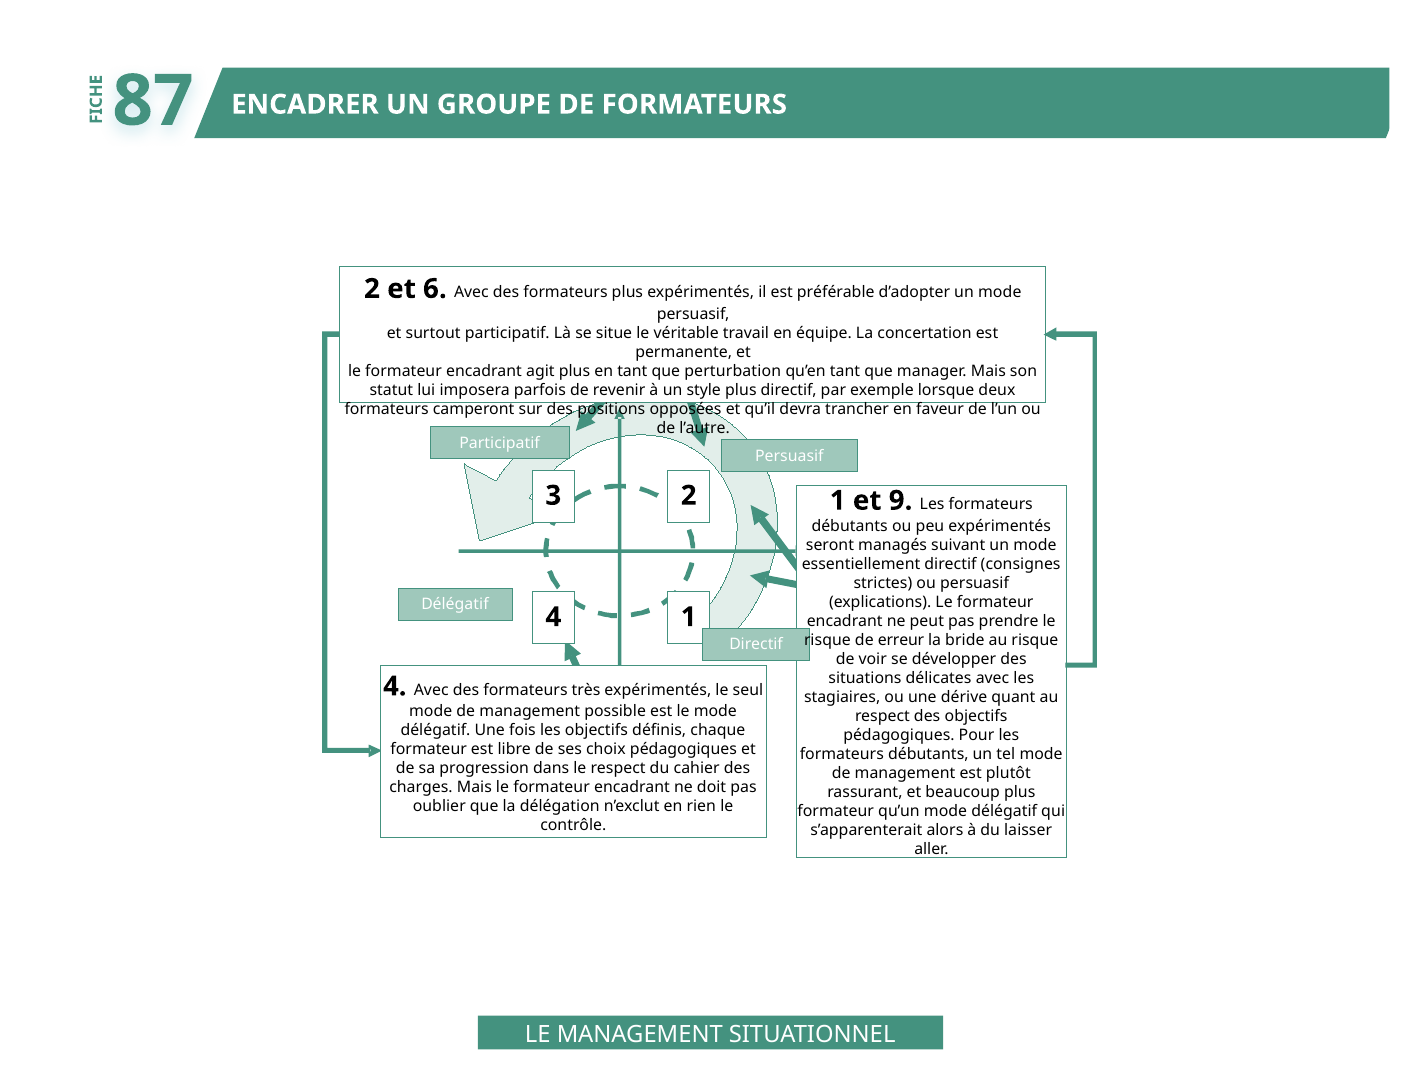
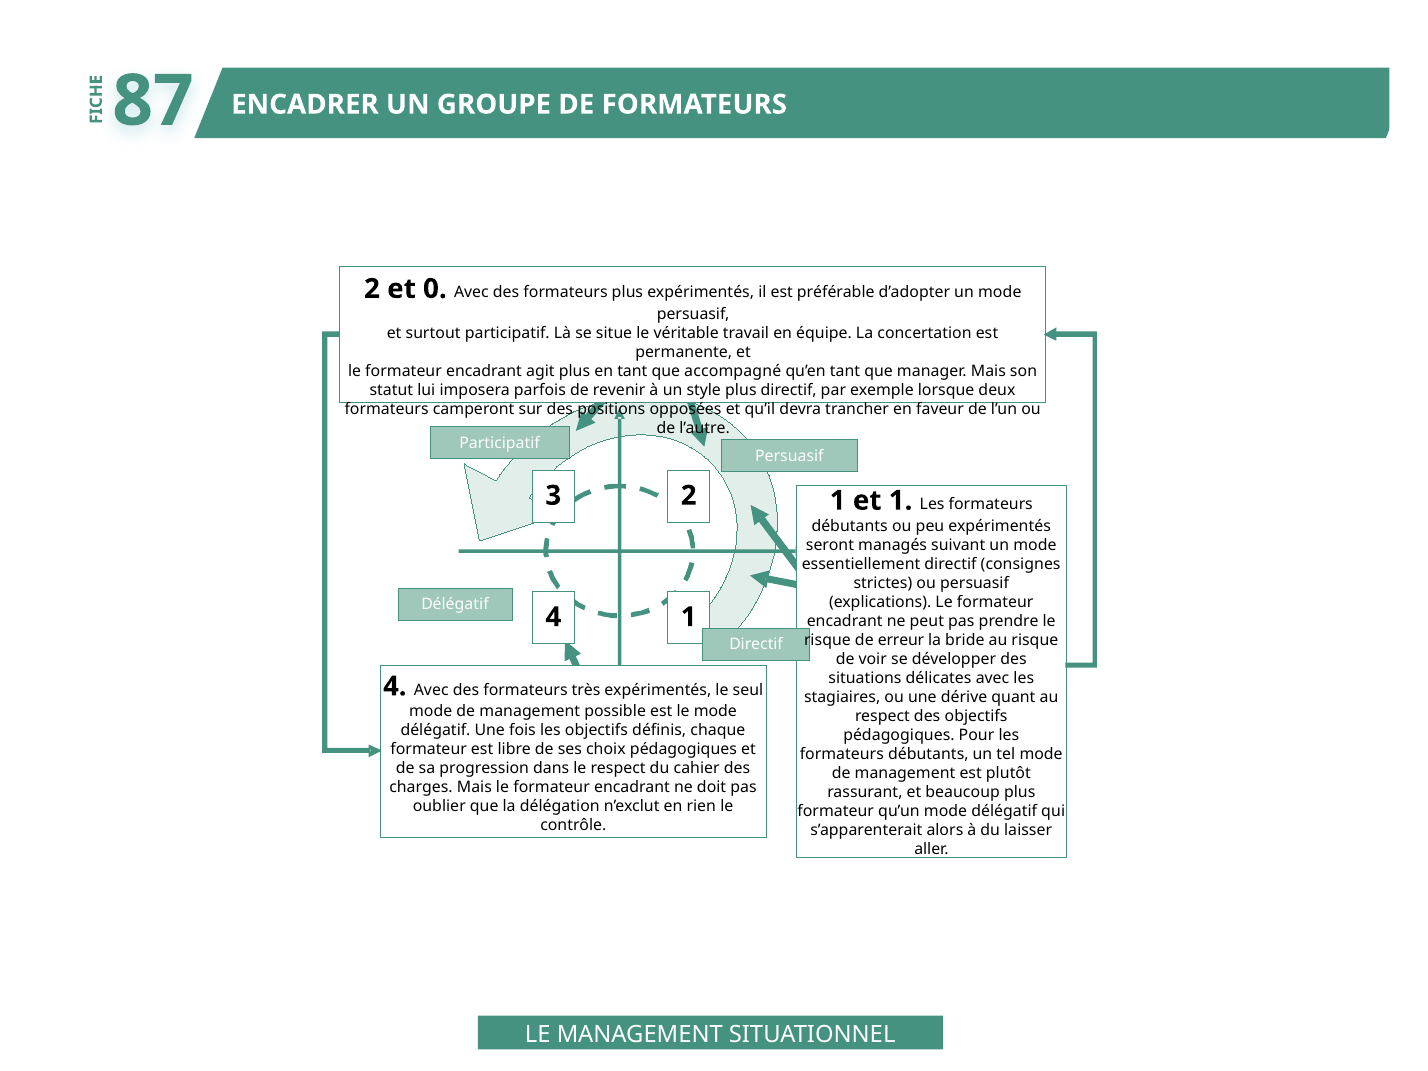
6: 6 -> 0 (435, 289)
perturbation: perturbation -> accompagné (733, 371)
et 9: 9 -> 1 (901, 501)
